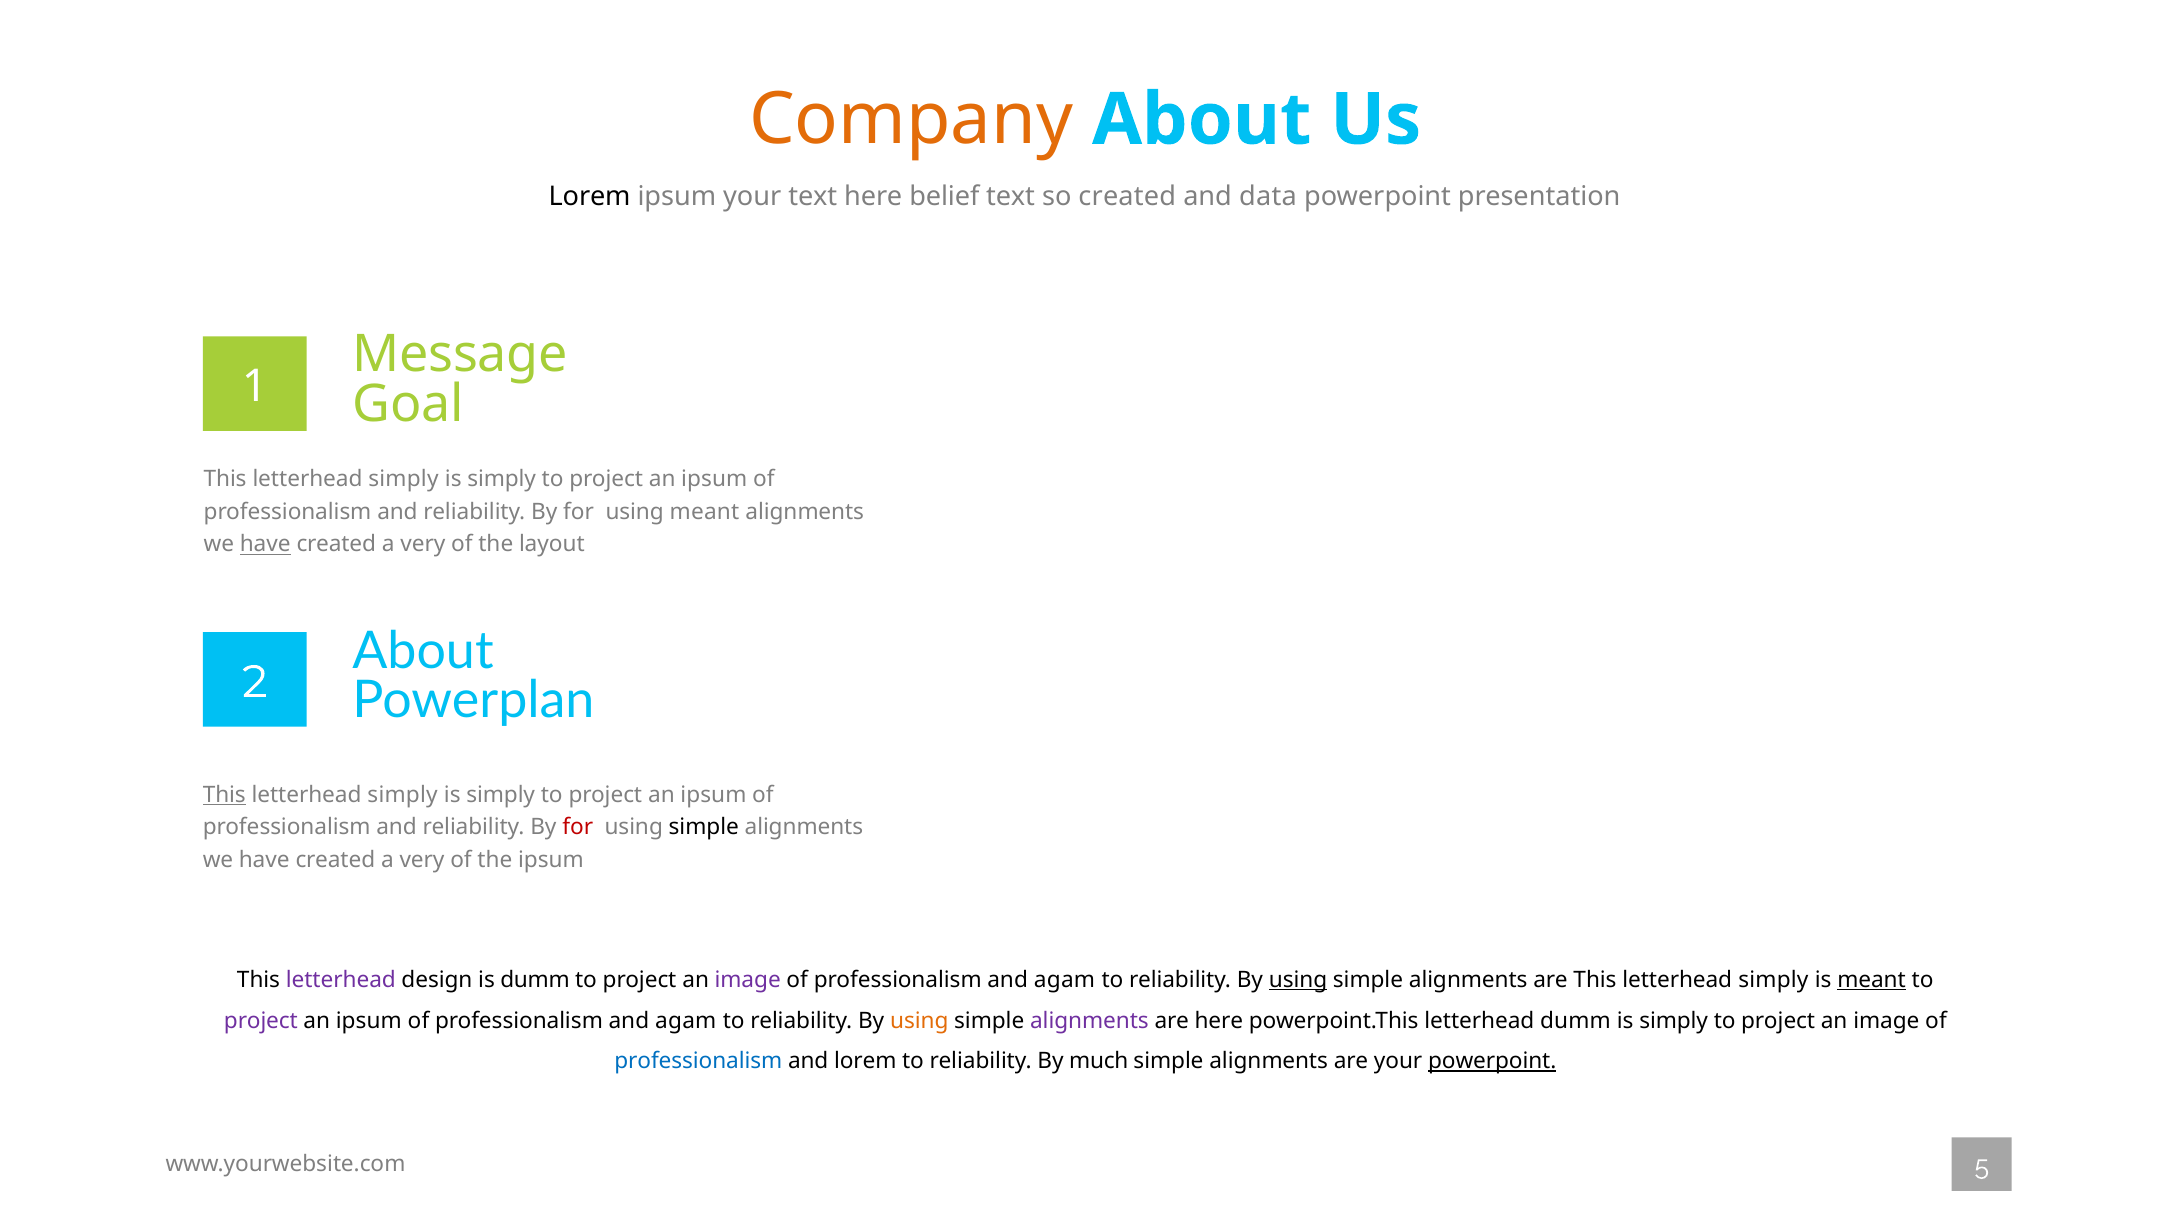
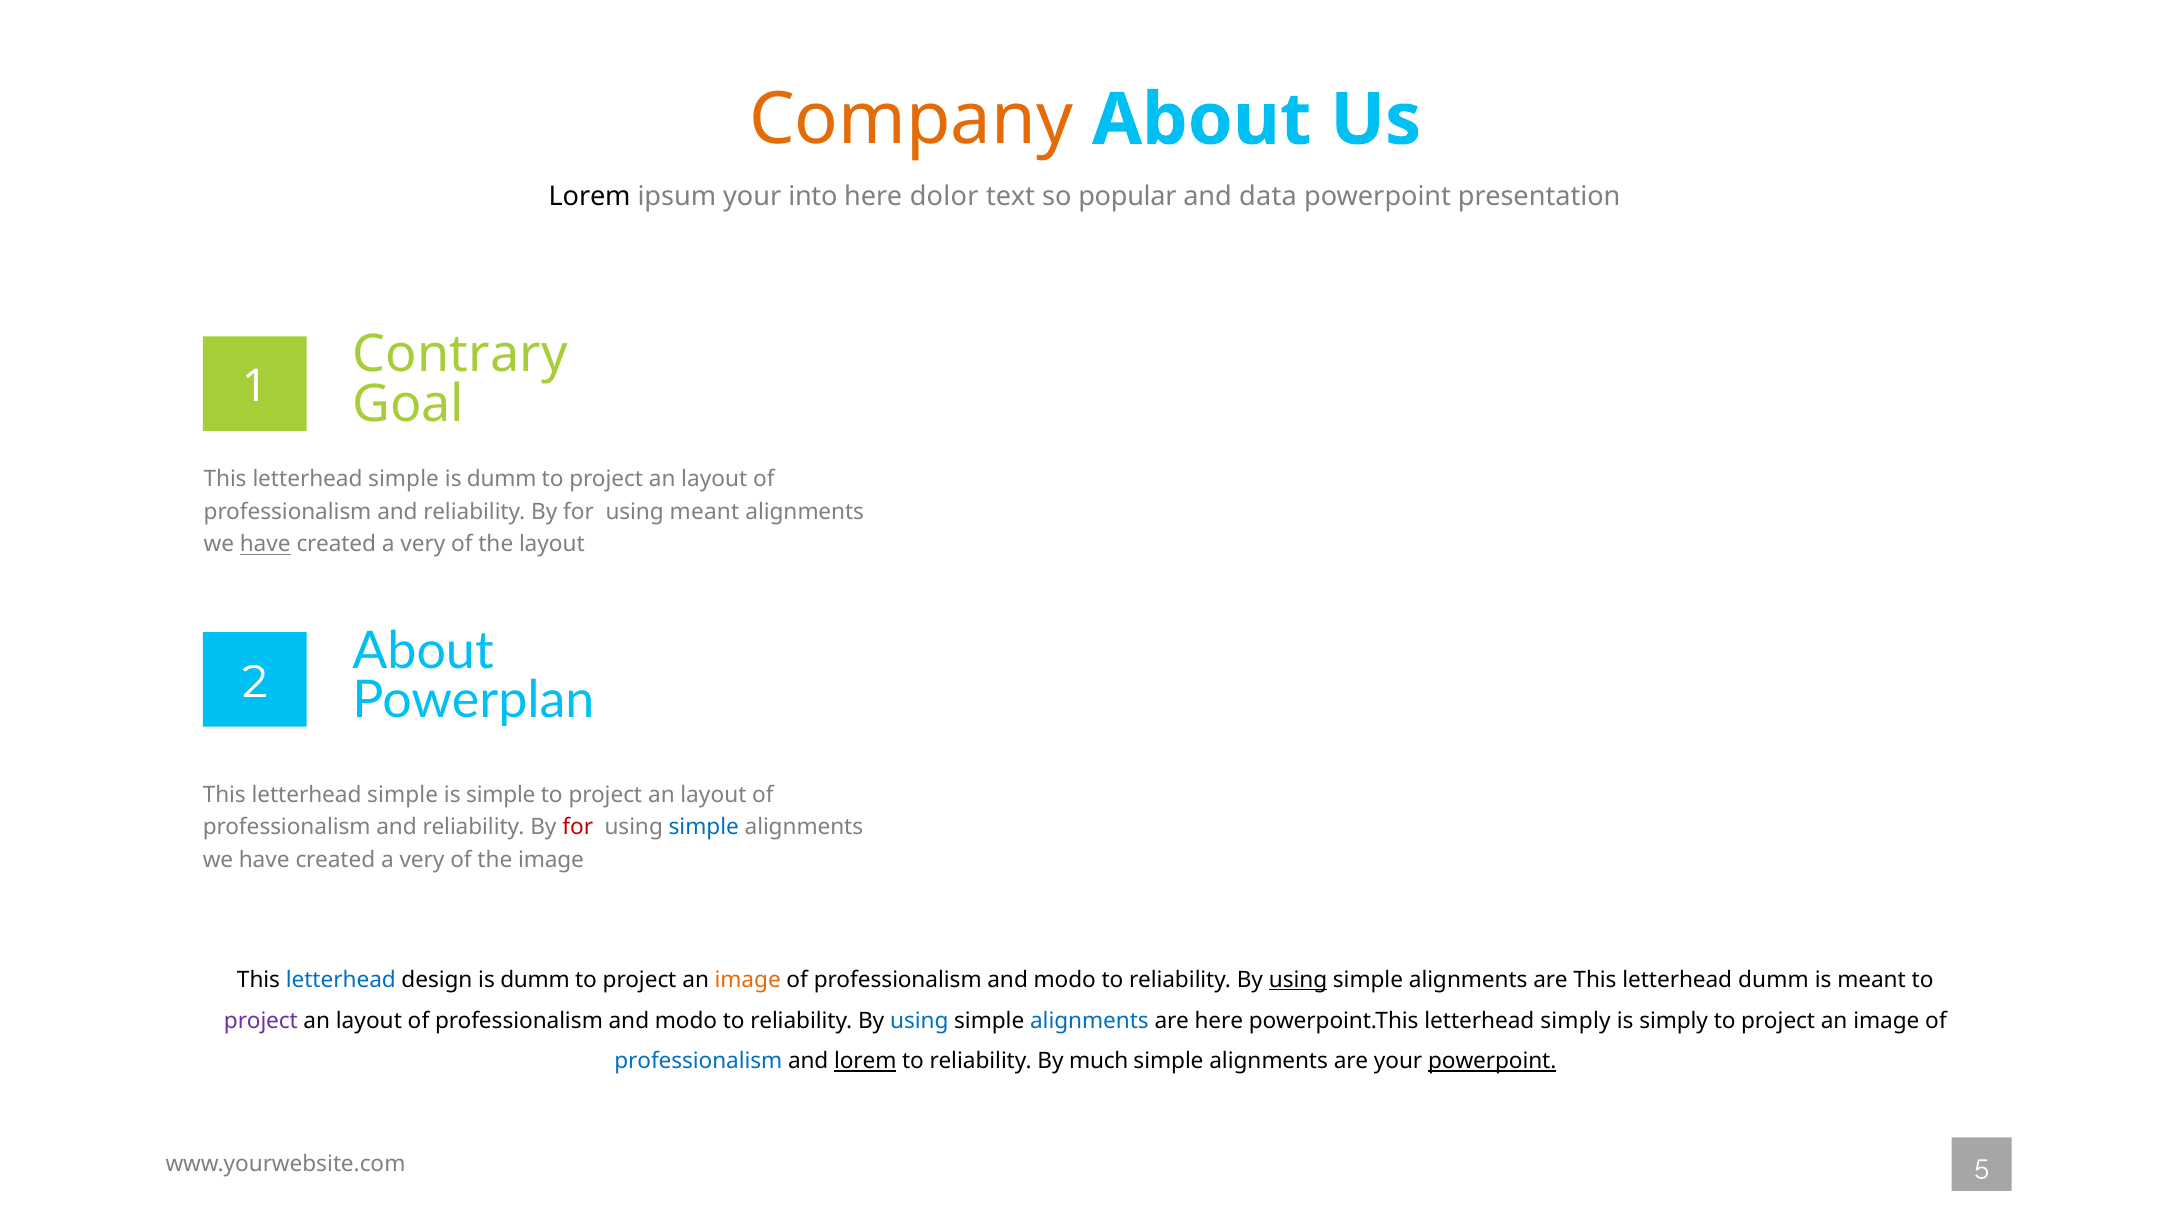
your text: text -> into (813, 197)
belief: belief -> dolor (944, 197)
so created: created -> popular (1127, 197)
Message: Message -> Contrary (460, 354)
simply: simply -> simple (404, 479)
simply: simply -> dumm (502, 479)
ipsum: ipsum -> layout (714, 479)
This underline: present -> none (224, 795)
simply: simply -> simple (403, 795)
simply: simply -> simple (501, 795)
ipsum: ipsum -> layout (713, 795)
simple colour: black -> blue (704, 827)
the ipsum: ipsum -> image (551, 860)
letterhead colour: purple -> blue (341, 980)
image colour: purple -> orange (748, 980)
agam: agam -> modo (1065, 980)
are This letterhead simply: simply -> dumm (1773, 980)
meant underline: present -> none (1872, 980)
ipsum: ipsum -> layout (369, 1021)
agam: agam -> modo (686, 1021)
using colour: orange -> blue (919, 1021)
alignments colour: purple -> blue (1089, 1021)
letterhead dumm: dumm -> simply (1575, 1021)
lorem underline: none -> present (865, 1061)
